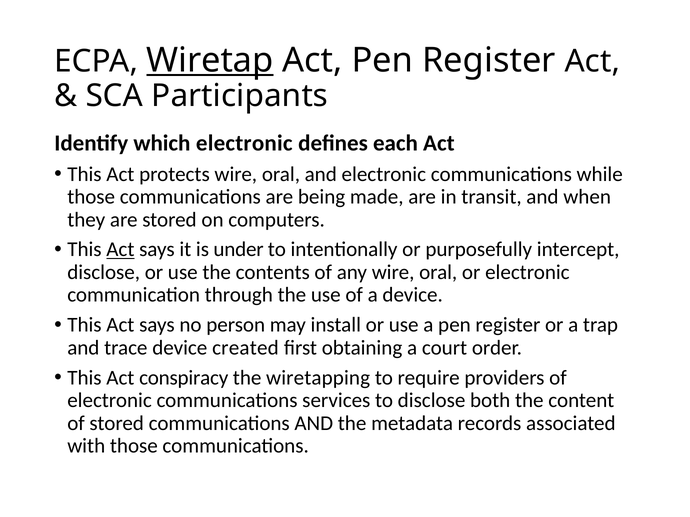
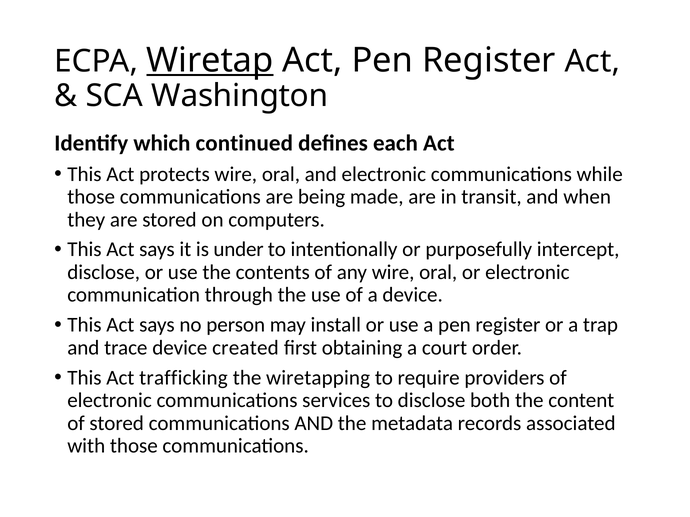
Participants: Participants -> Washington (240, 96)
which electronic: electronic -> continued (244, 143)
Act underline: present -> none (120, 250)
conspiracy: conspiracy -> trafficking (184, 378)
